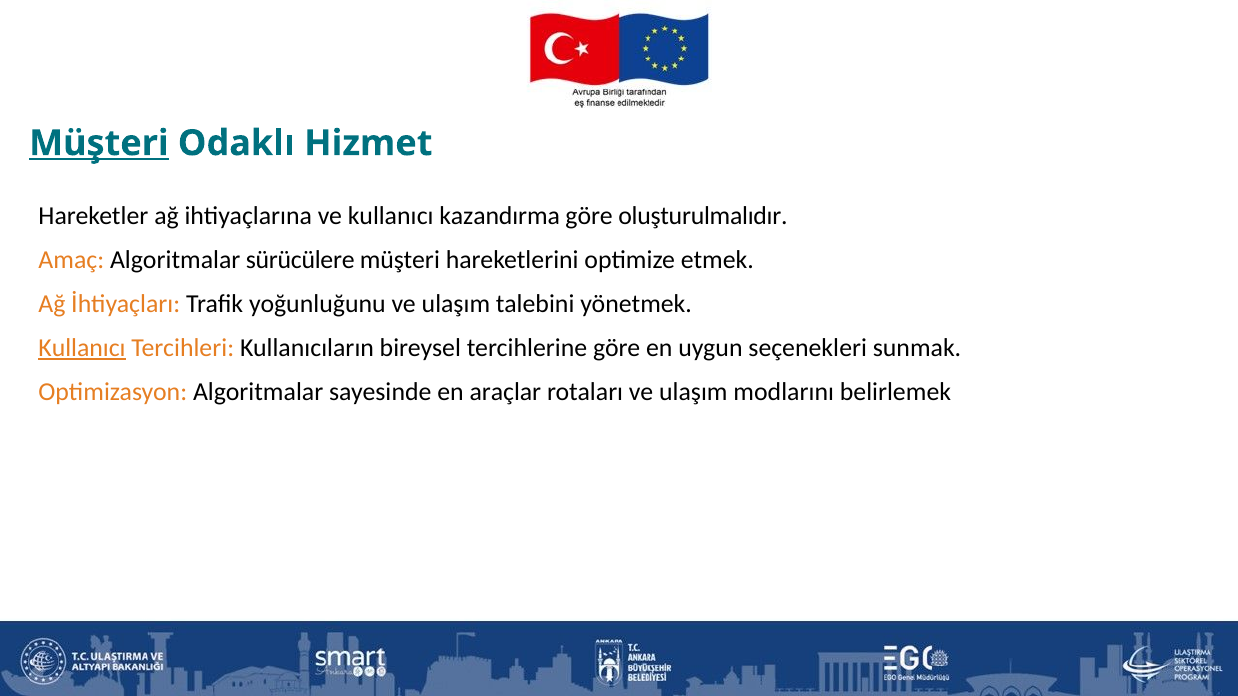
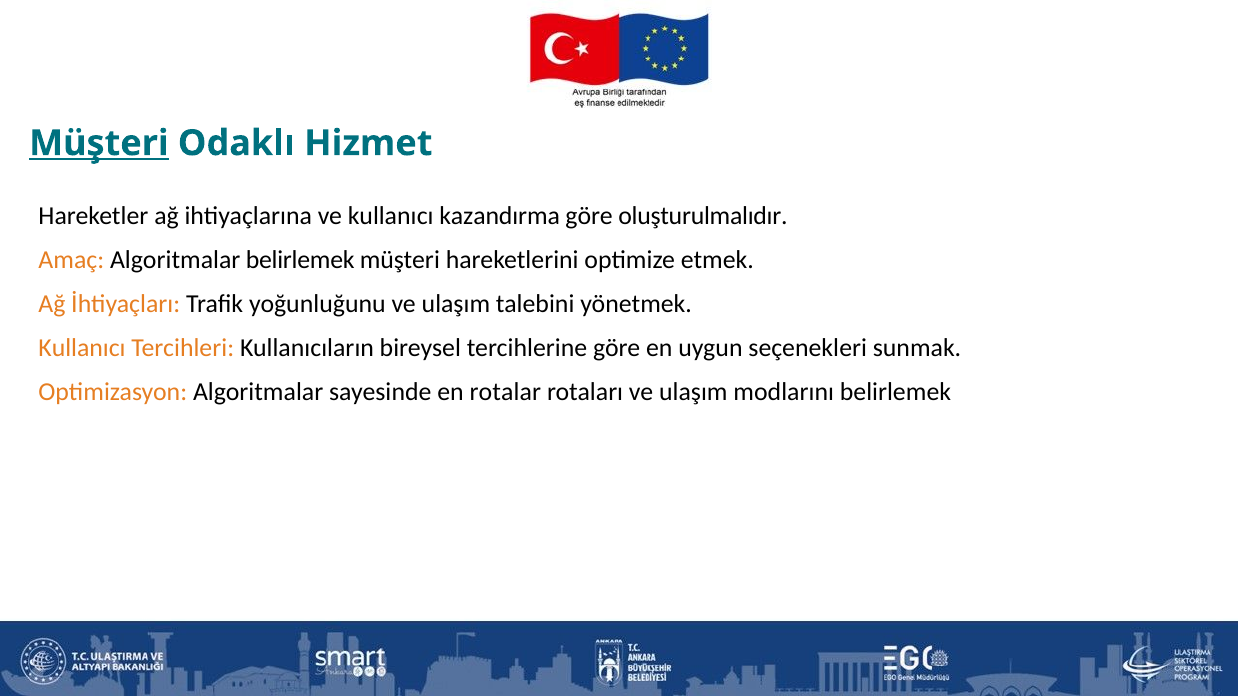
Algoritmalar sürücülere: sürücülere -> belirlemek (300, 260)
Kullanıcı underline: present -> none (82, 348)
araçlar: araçlar -> rotalar (505, 392)
